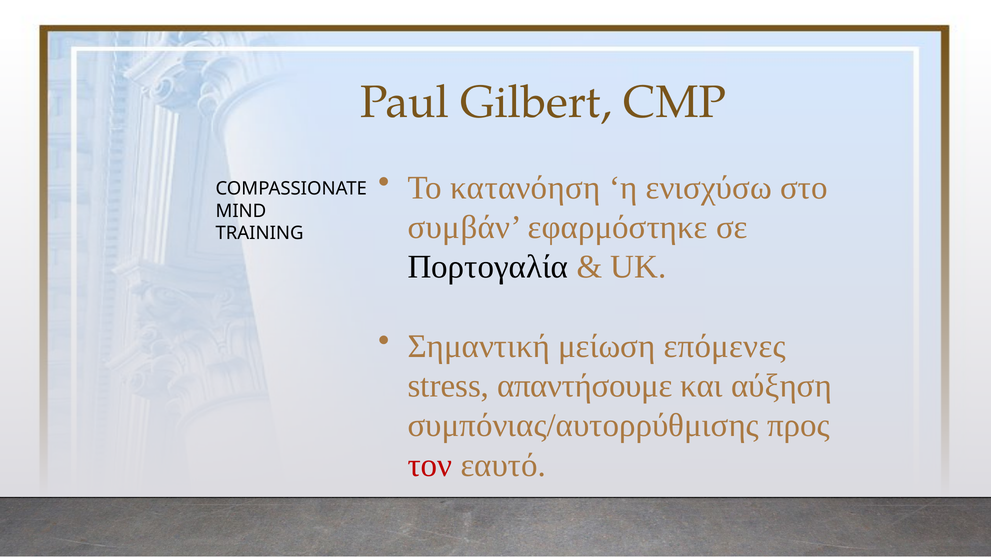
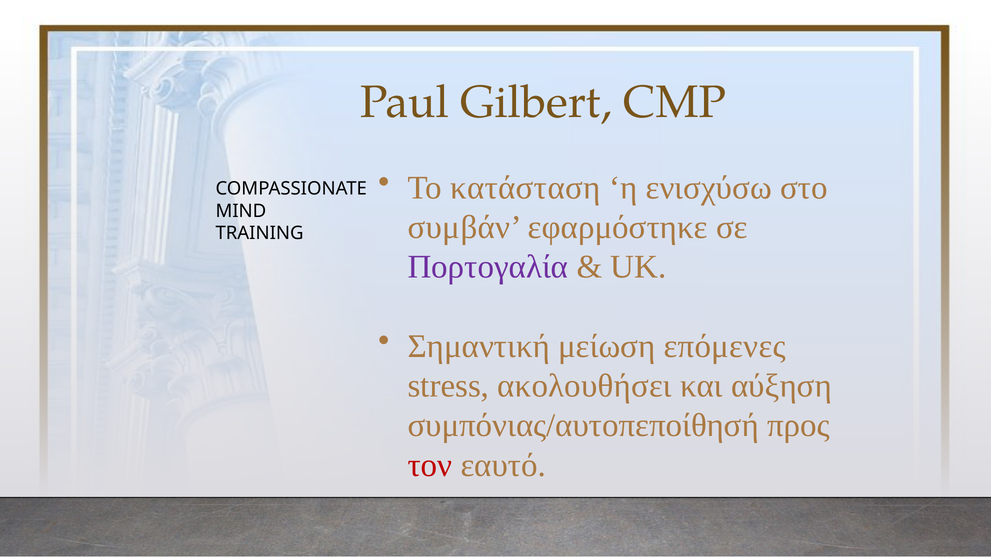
κατανόηση: κατανόηση -> κατάσταση (525, 188)
Πορτογαλία colour: black -> purple (488, 267)
απαντήσουμε: απαντήσουμε -> ακολουθήσει (585, 386)
συμπόνιας/αυτορρύθμισης: συμπόνιας/αυτορρύθμισης -> συμπόνιας/αυτοπεποίθησή (583, 426)
